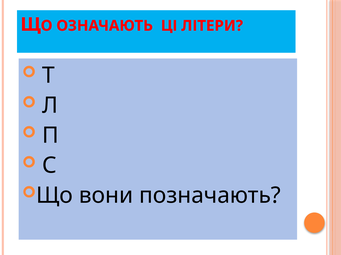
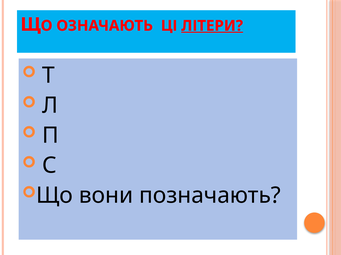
ЛІТЕРИ underline: none -> present (212, 26)
